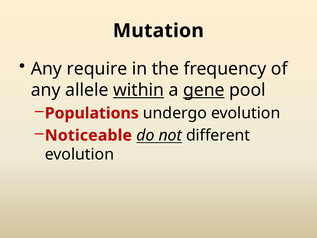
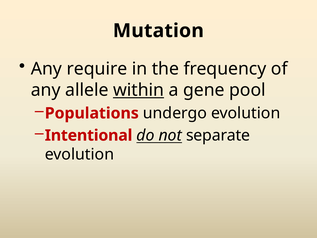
gene underline: present -> none (204, 90)
Noticeable: Noticeable -> Intentional (89, 135)
different: different -> separate (218, 135)
